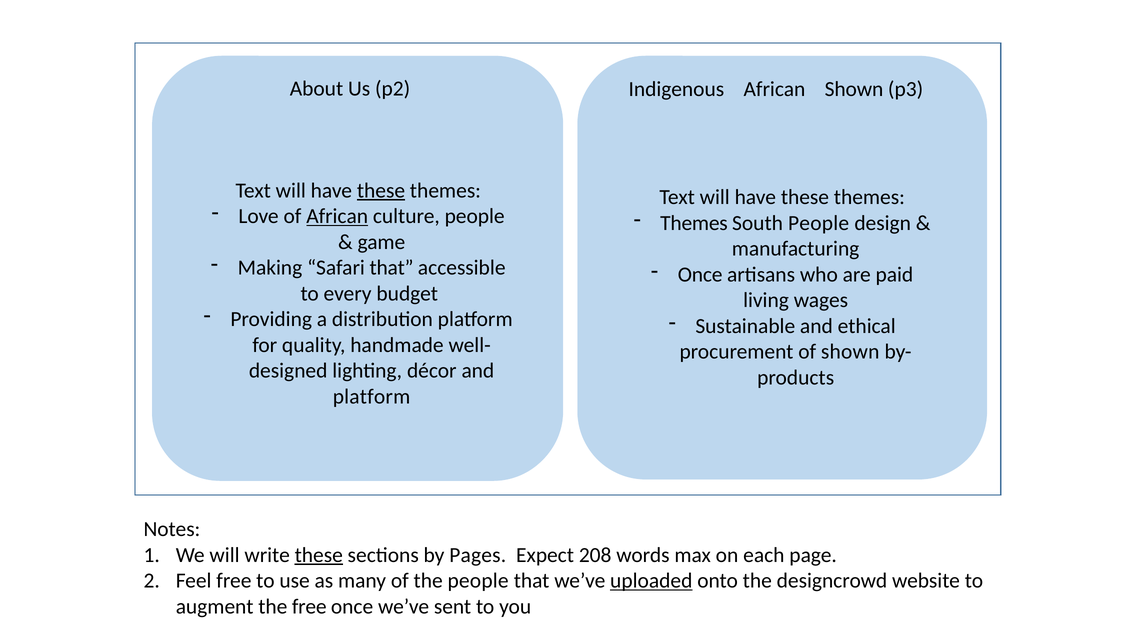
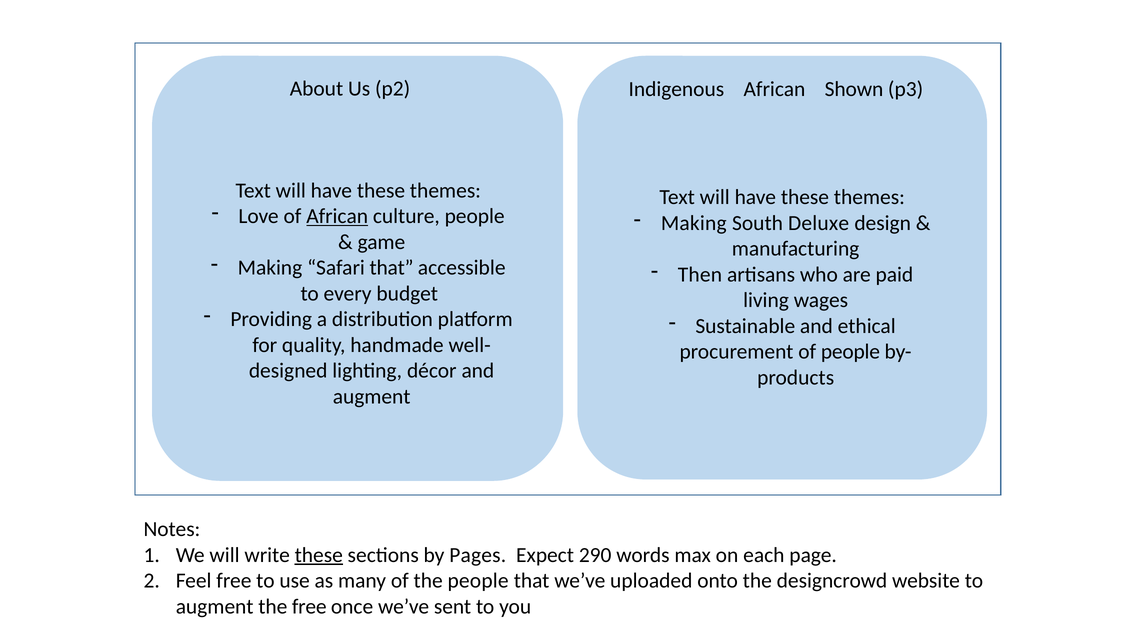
these underline: present -> none (381, 190)
Themes: Themes -> Making (694, 223)
South People: People -> Deluxe (819, 223)
Once: Once -> Then (700, 275)
of shown: shown -> people (850, 352)
platform: platform -> augment (372, 397)
208: 208 -> 290 (595, 555)
uploaded underline: present -> none (651, 581)
